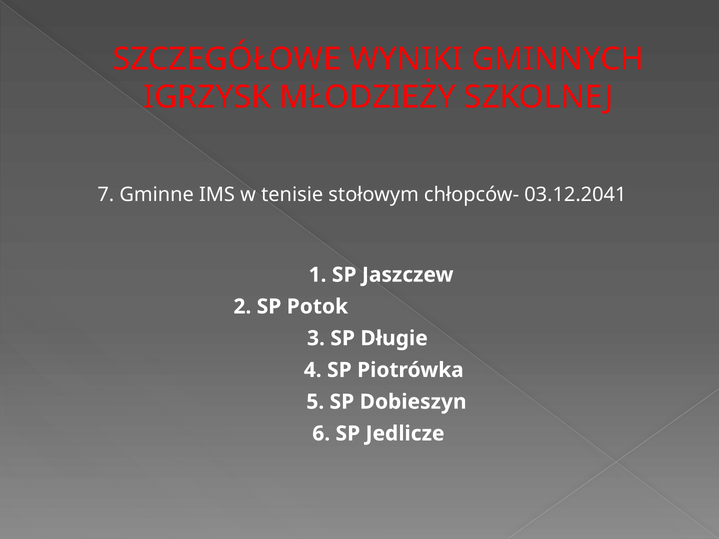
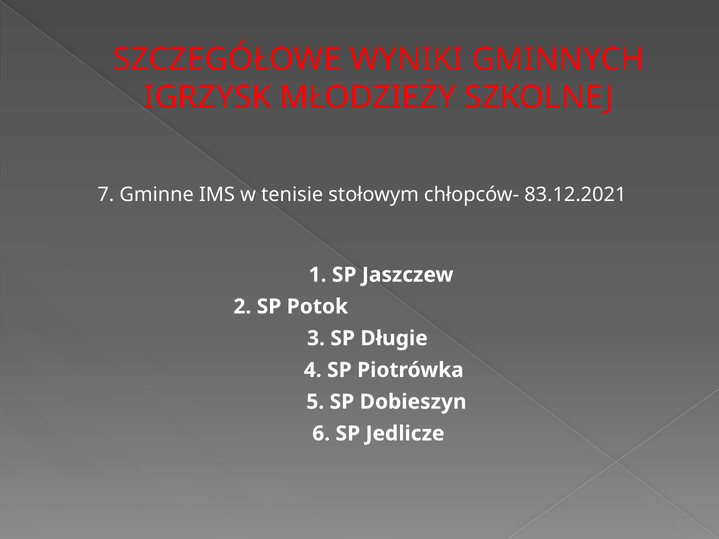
03.12.2041: 03.12.2041 -> 83.12.2021 (575, 195)
